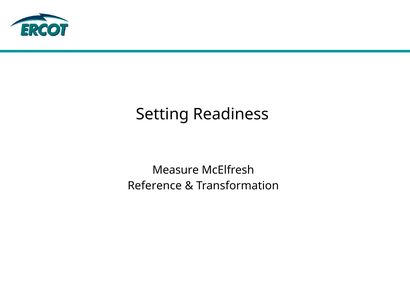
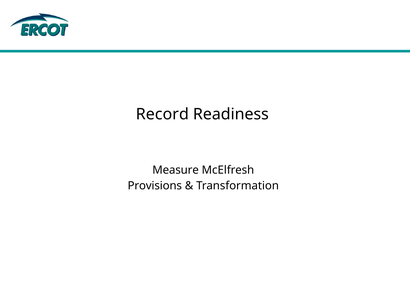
Setting: Setting -> Record (162, 114)
Reference: Reference -> Provisions (155, 186)
